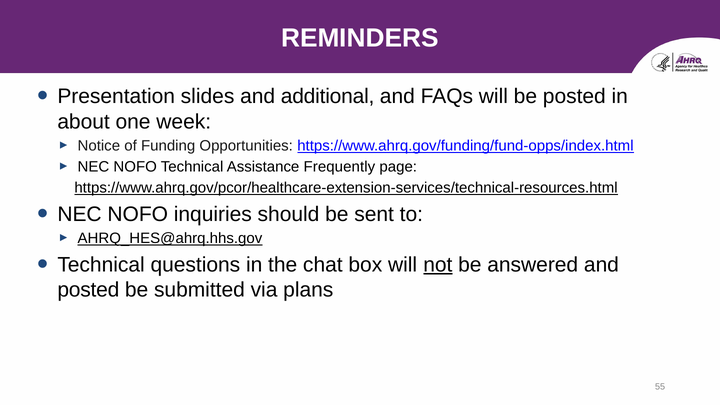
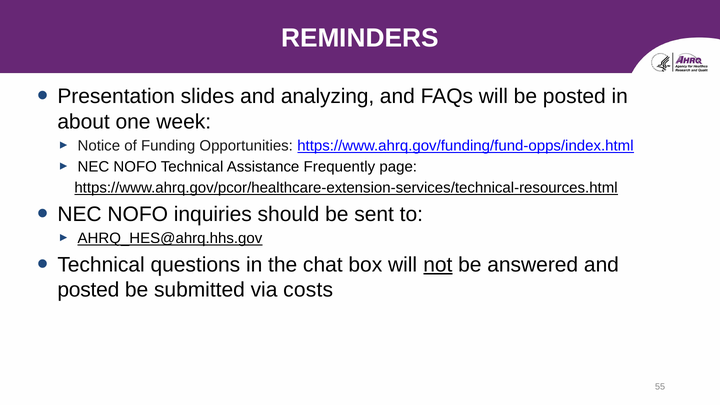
additional: additional -> analyzing (328, 96)
plans: plans -> costs (308, 290)
